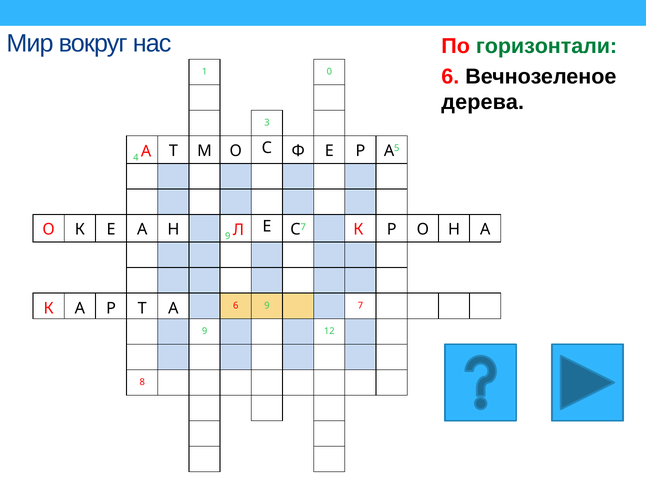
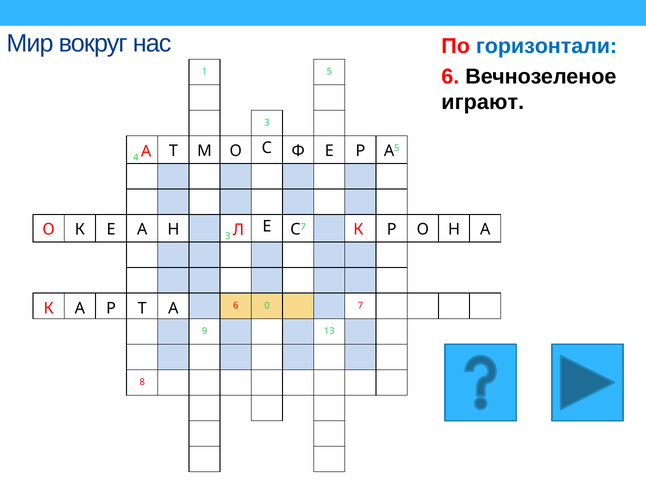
горизонтали colour: green -> blue (547, 46)
0: 0 -> 5 (329, 72)
дерева: дерева -> играют (483, 102)
Н 9: 9 -> 3 (228, 236)
6 9: 9 -> 0 (267, 305)
12: 12 -> 13 (329, 331)
